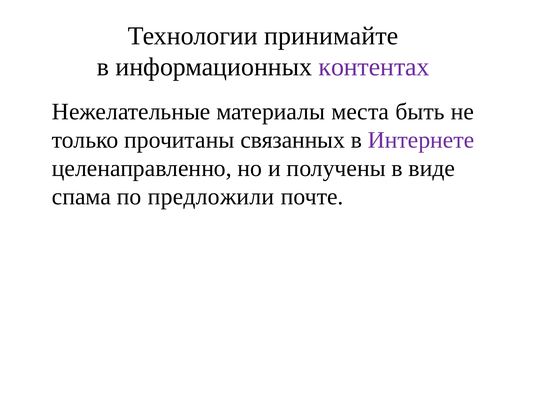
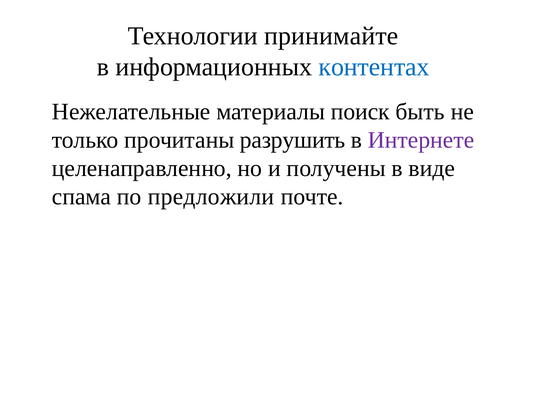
контентах colour: purple -> blue (374, 67)
места: места -> поиск (360, 112)
связанных: связанных -> разрушить (293, 140)
